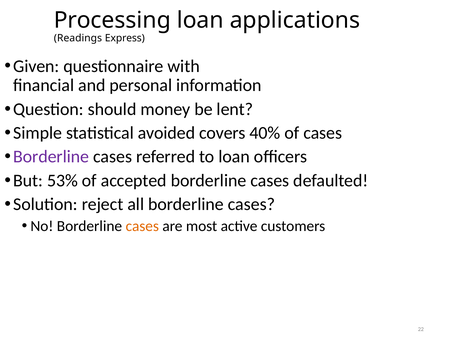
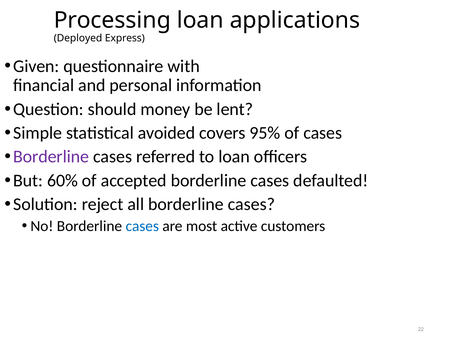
Readings: Readings -> Deployed (78, 38)
40%: 40% -> 95% (265, 133)
53%: 53% -> 60% (62, 181)
cases colour: orange -> blue (142, 226)
